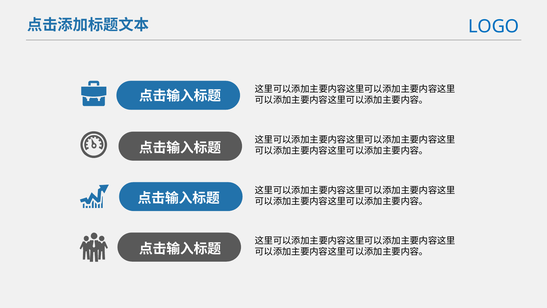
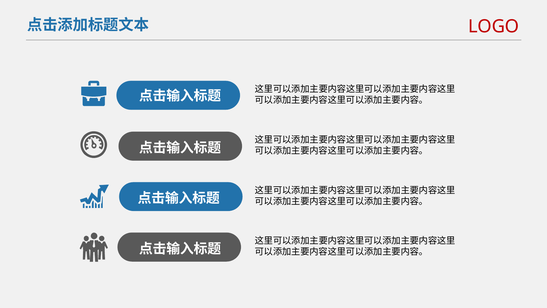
LOGO colour: blue -> red (494, 27)
